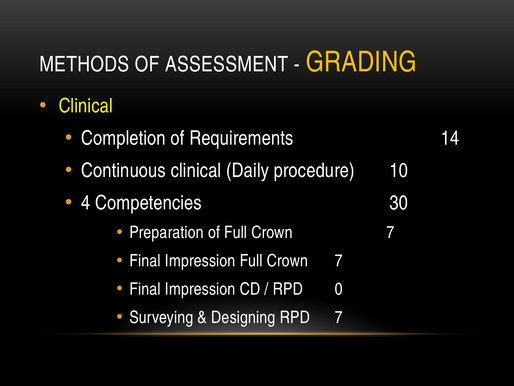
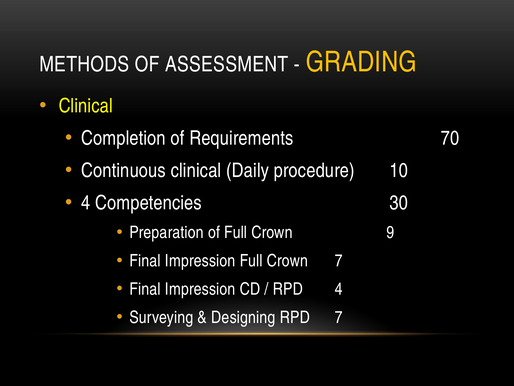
14: 14 -> 70 (450, 138)
of Full Crown 7: 7 -> 9 (390, 232)
RPD 0: 0 -> 4 (339, 289)
